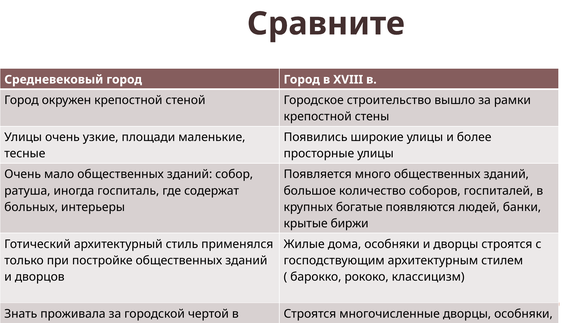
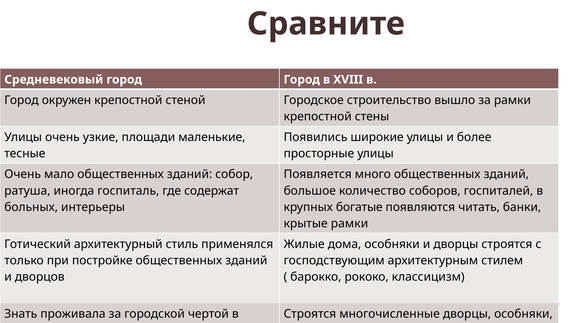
людей: людей -> читать (479, 207)
крытые биржи: биржи -> рамки (350, 224)
